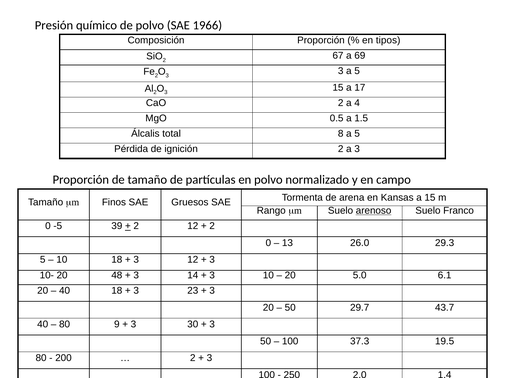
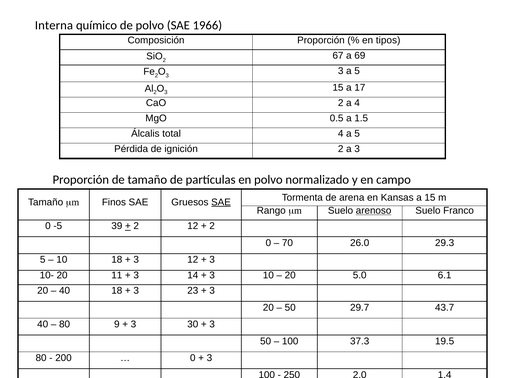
Presión: Presión -> Interna (54, 25)
total 8: 8 -> 4 (341, 134)
SAE underline: none -> present (221, 203)
13: 13 -> 70 (287, 243)
48: 48 -> 11 (117, 276)
2: 2 -> 0 (193, 359)
